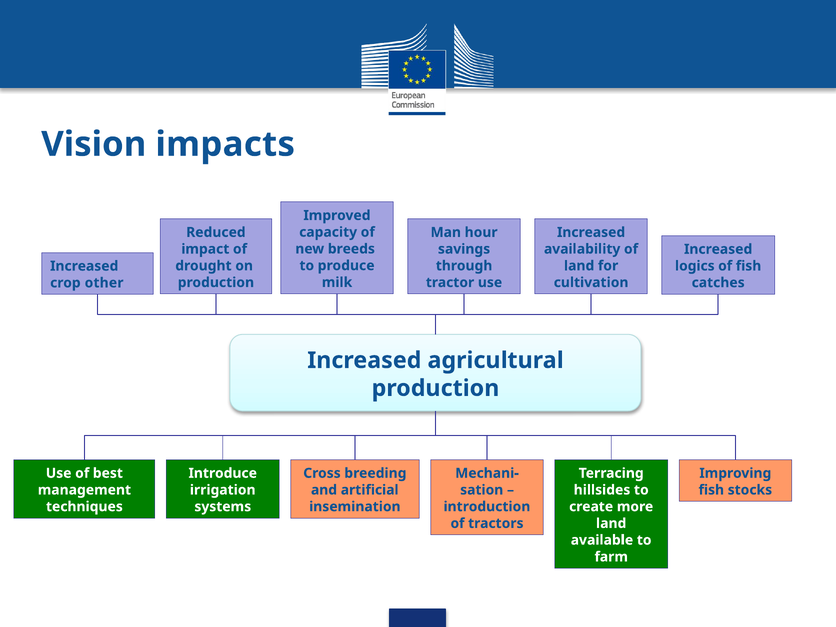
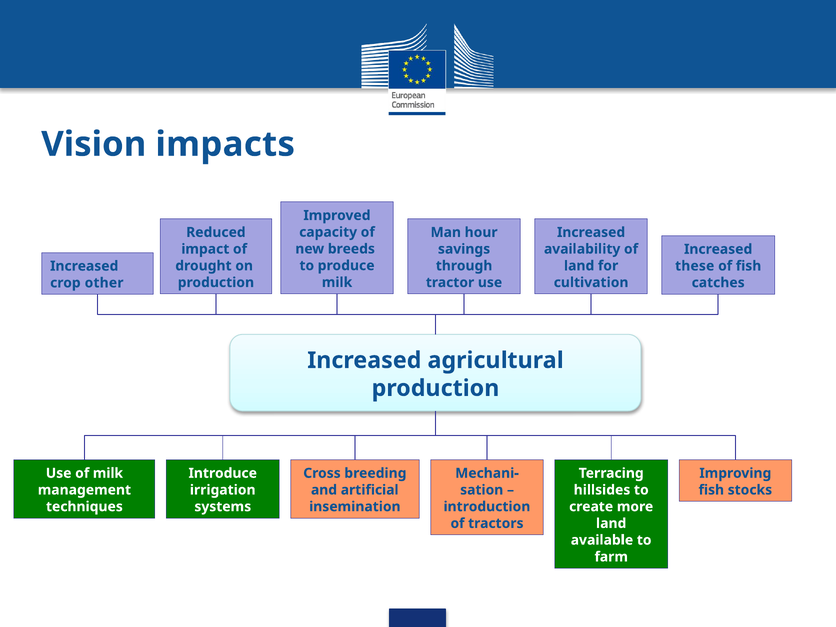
logics: logics -> these (695, 266)
of best: best -> milk (108, 473)
